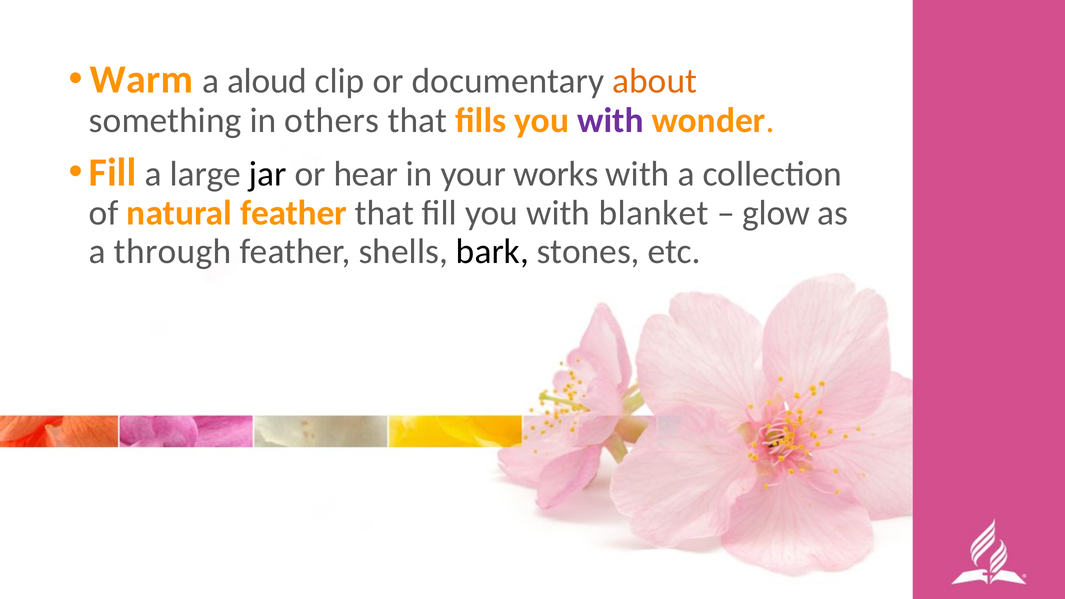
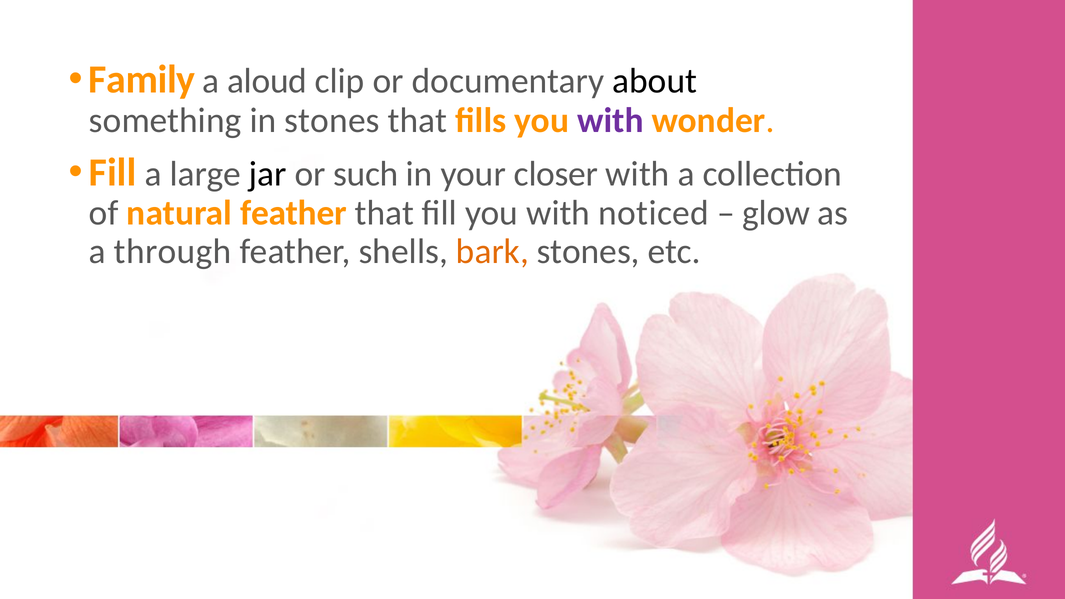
Warm: Warm -> Family (142, 80)
about colour: orange -> black (655, 81)
in others: others -> stones (332, 121)
hear: hear -> such (366, 174)
works: works -> closer (556, 174)
blanket: blanket -> noticed (654, 213)
bark colour: black -> orange (492, 252)
